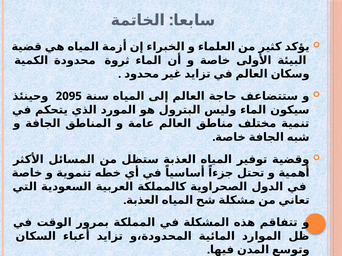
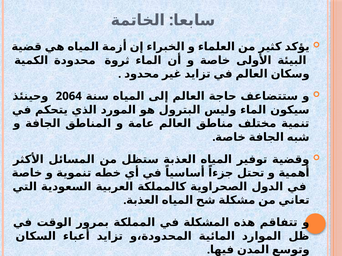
2095: 2095 -> 2064 (69, 96)
